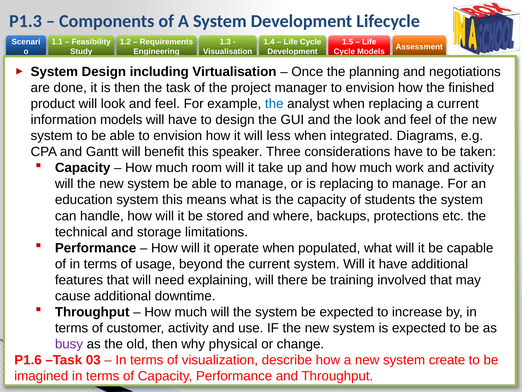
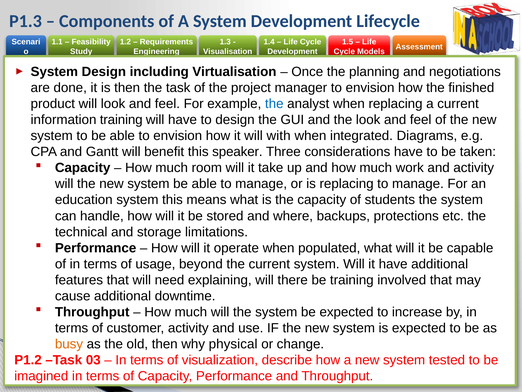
information models: models -> training (121, 120)
less: less -> with (279, 136)
busy colour: purple -> orange (69, 344)
P1.6: P1.6 -> P1.2 (28, 360)
create: create -> tested (447, 360)
